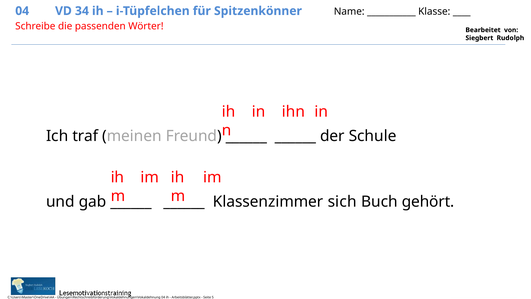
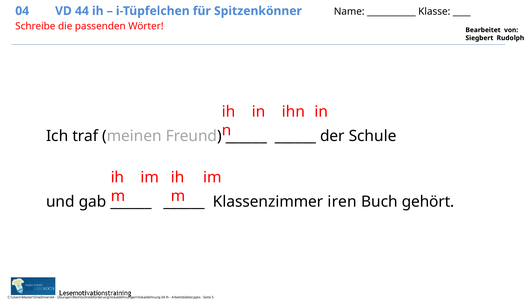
34: 34 -> 44 (82, 11)
sich: sich -> iren (342, 202)
